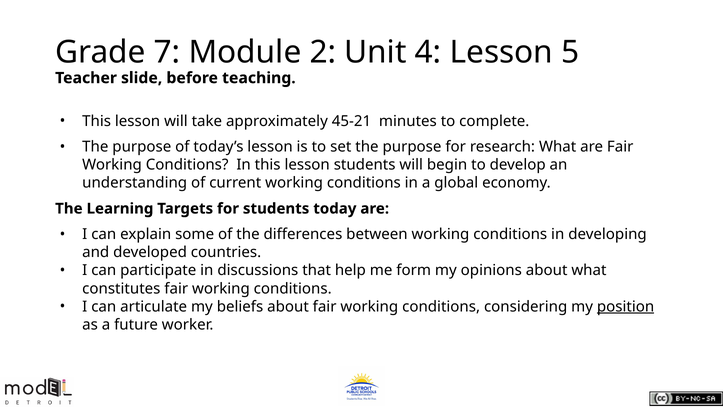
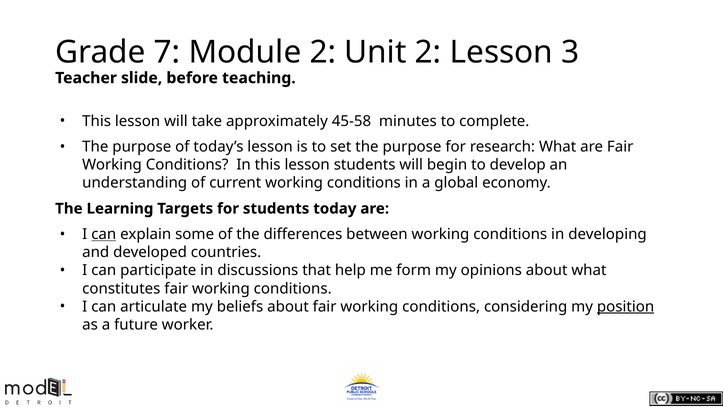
Unit 4: 4 -> 2 (428, 52)
5: 5 -> 3 (570, 52)
45-21: 45-21 -> 45-58 (351, 121)
can underline: none -> present (104, 234)
